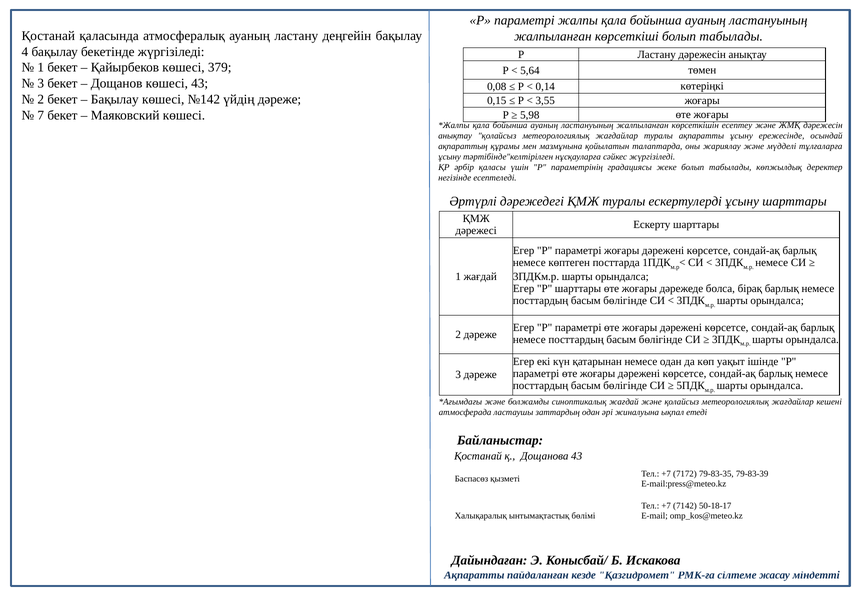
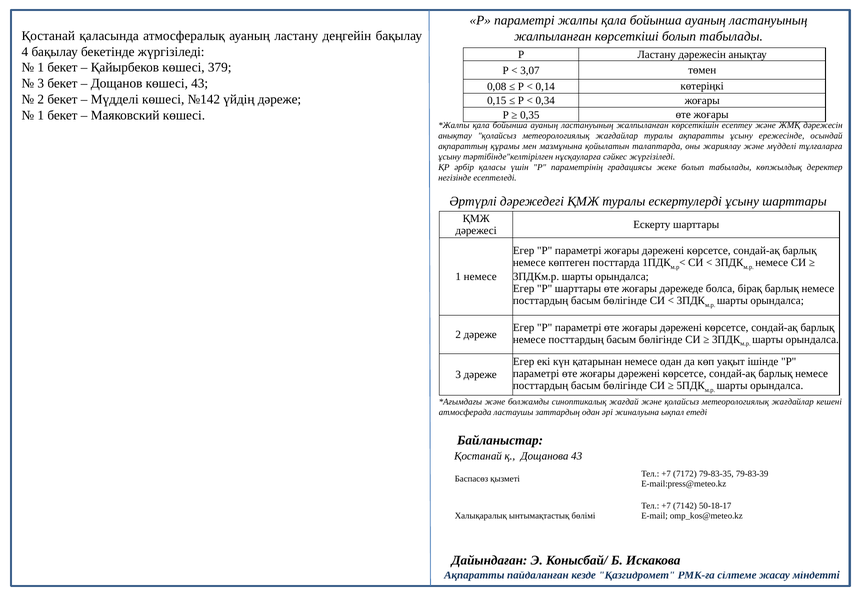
5,64: 5,64 -> 3,07 (530, 70)
Бақылау: Бақылау -> Мүдделі (115, 99)
3,55: 3,55 -> 0,34 (545, 101)
7: 7 -> 1 (41, 115)
5,98: 5,98 -> 0,35 (530, 115)
1 жағдай: жағдай -> немесе (480, 277)
